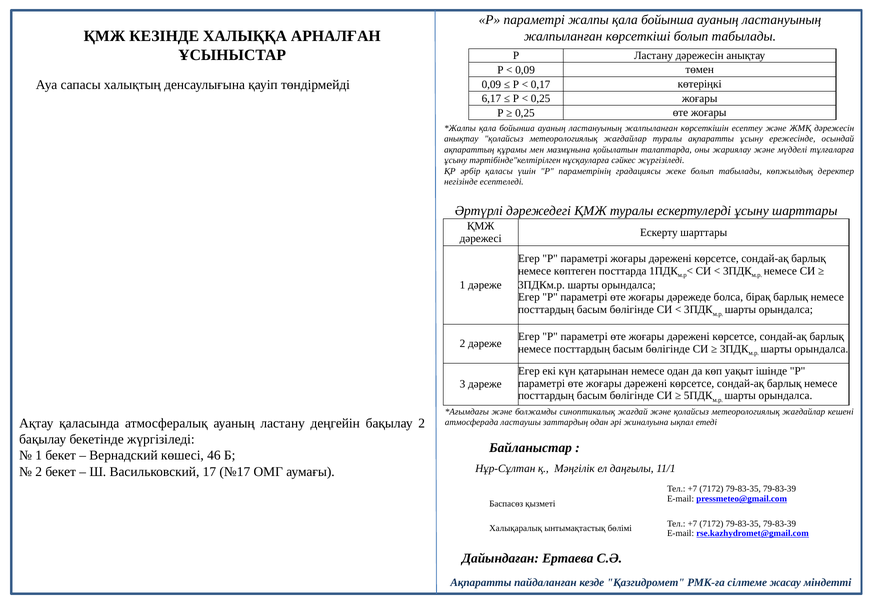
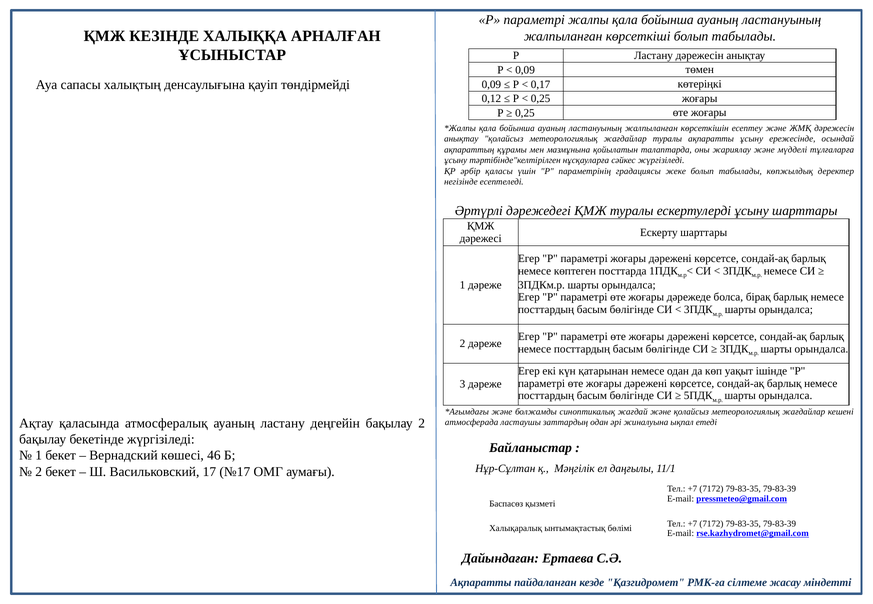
6,17: 6,17 -> 0,12 (491, 99)
